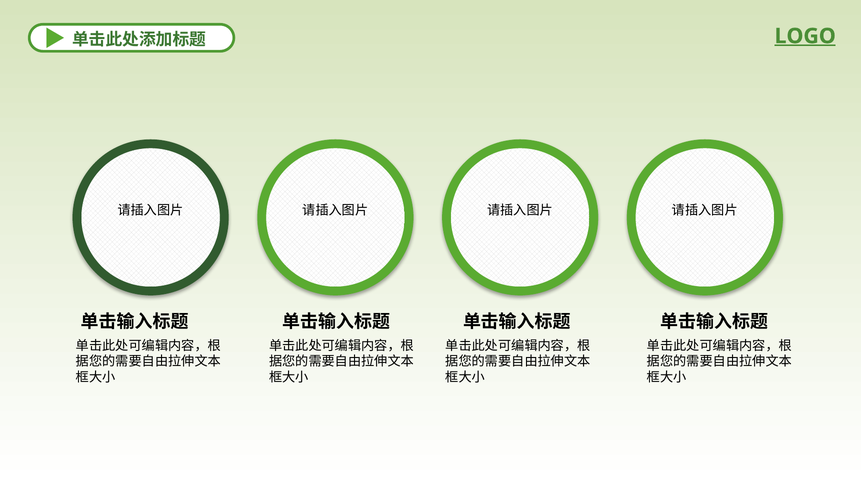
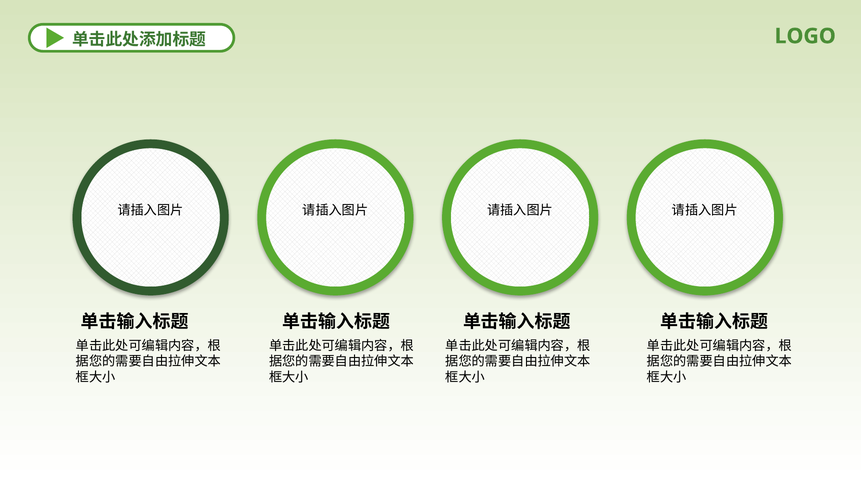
LOGO underline: present -> none (805, 36)
